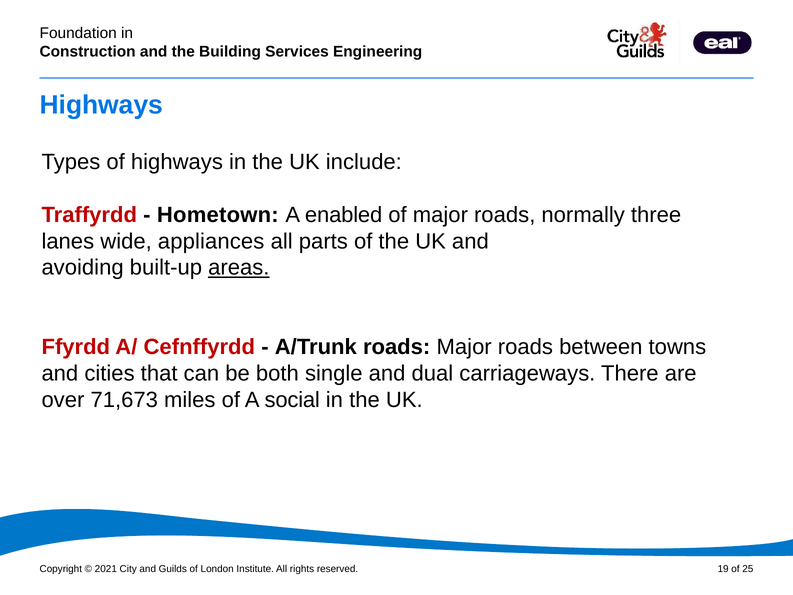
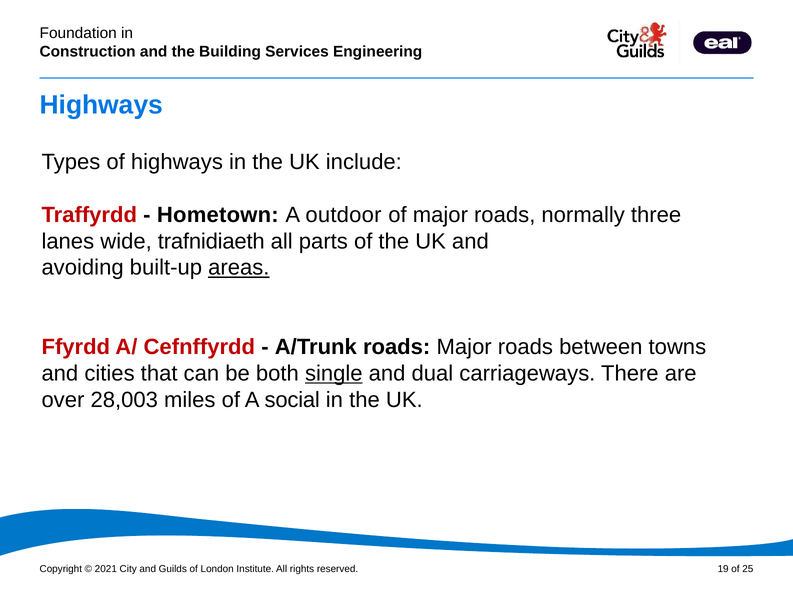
enabled: enabled -> outdoor (343, 215)
appliances: appliances -> trafnidiaeth (211, 241)
single underline: none -> present (334, 373)
71,673: 71,673 -> 28,003 (124, 400)
